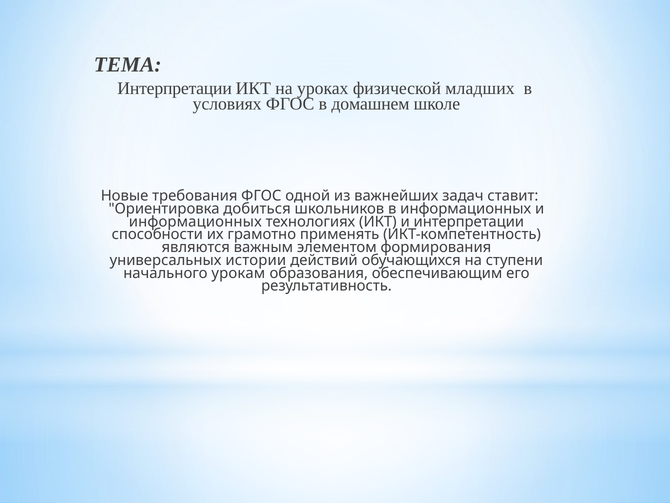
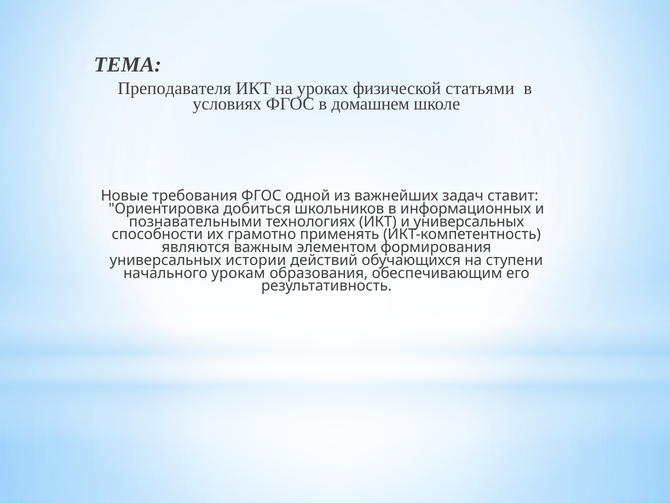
Интерпретации: Интерпретации -> Преподавателя (174, 88)
младших: младших -> статьями (480, 88)
информационных: информационных -> познавательными (195, 221)
и интерпретации: интерпретации -> универсальных (469, 221)
